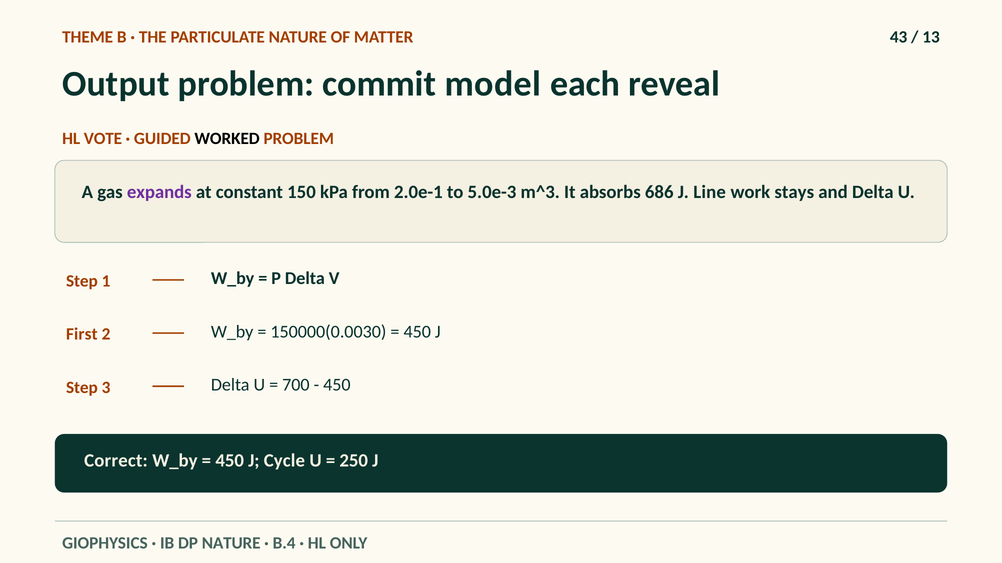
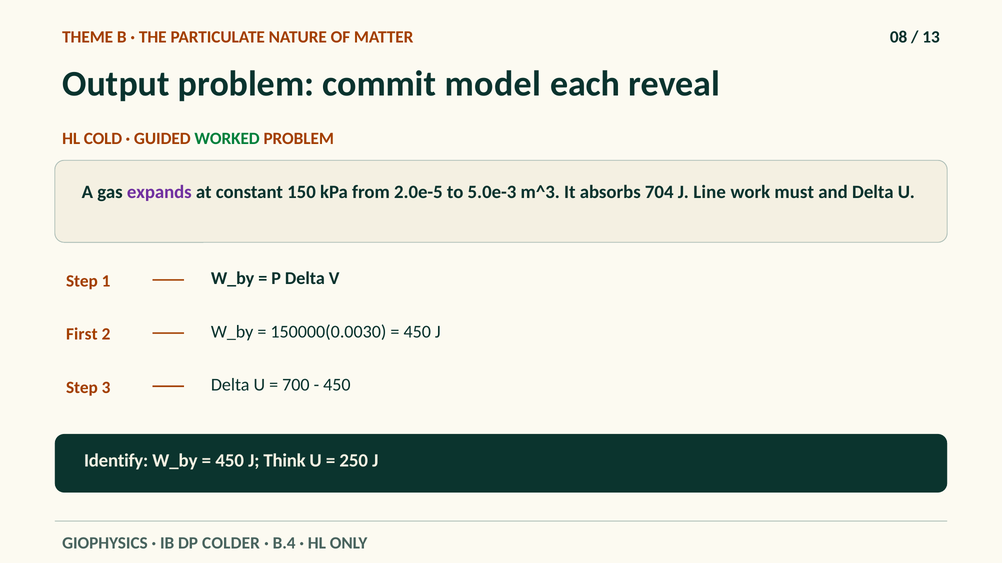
43: 43 -> 08 (899, 37)
VOTE: VOTE -> COLD (103, 139)
WORKED colour: black -> green (227, 139)
2.0e-1: 2.0e-1 -> 2.0e-5 (418, 192)
686: 686 -> 704 (659, 192)
stays: stays -> must (794, 192)
Correct: Correct -> Identify (116, 461)
Cycle: Cycle -> Think (285, 461)
DP NATURE: NATURE -> COLDER (231, 544)
